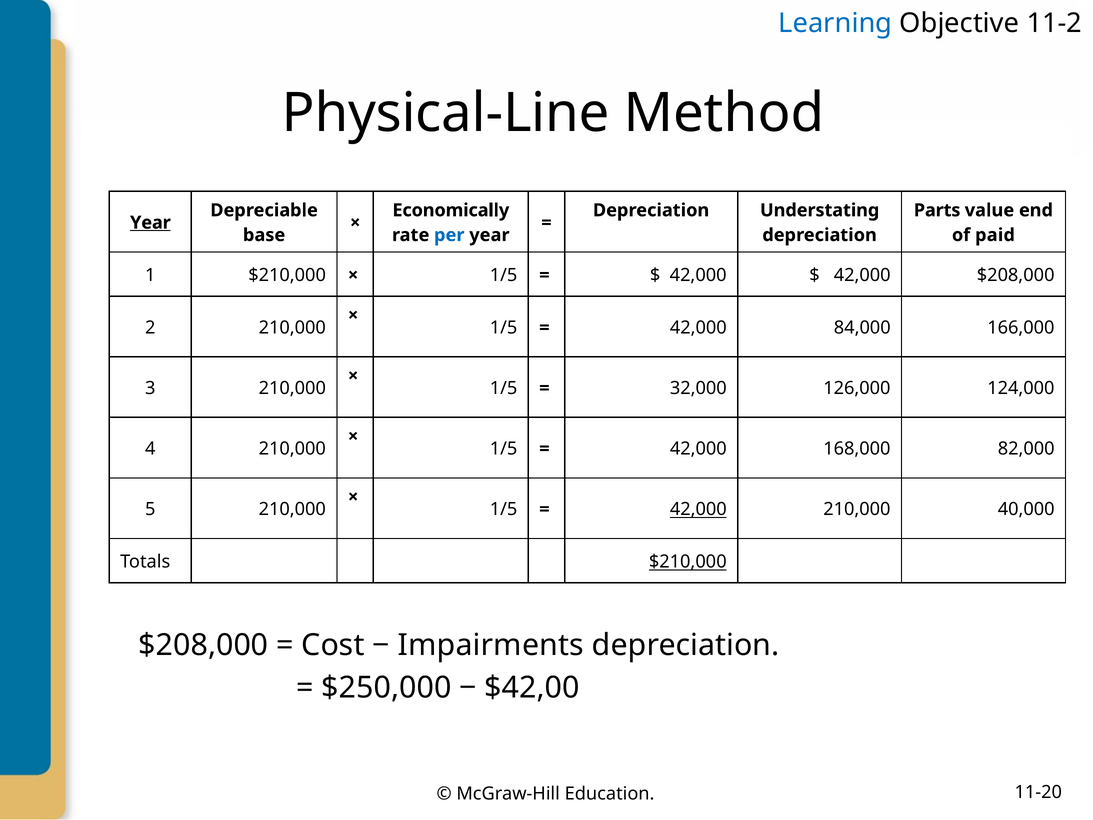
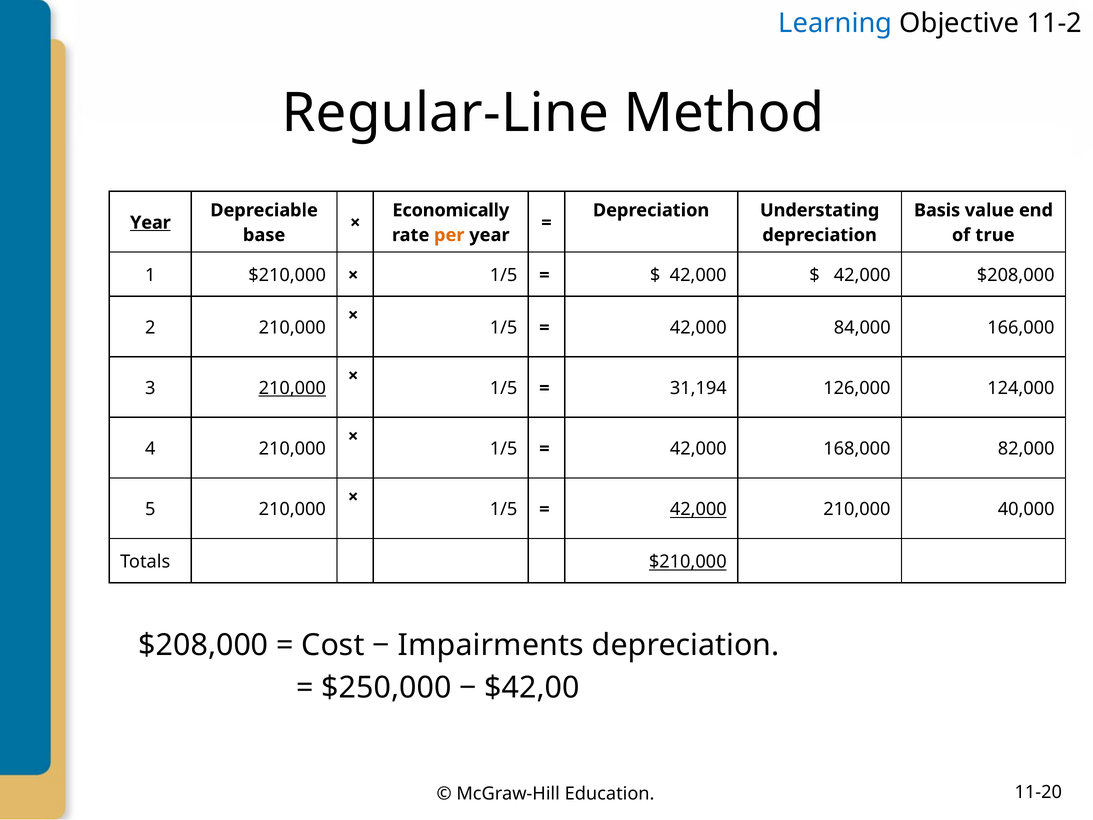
Physical-Line: Physical-Line -> Regular-Line (445, 113)
Parts: Parts -> Basis (937, 210)
per colour: blue -> orange (449, 235)
paid: paid -> true (995, 235)
210,000 underline: none -> present (292, 388)
32,000: 32,000 -> 31,194 (698, 388)
